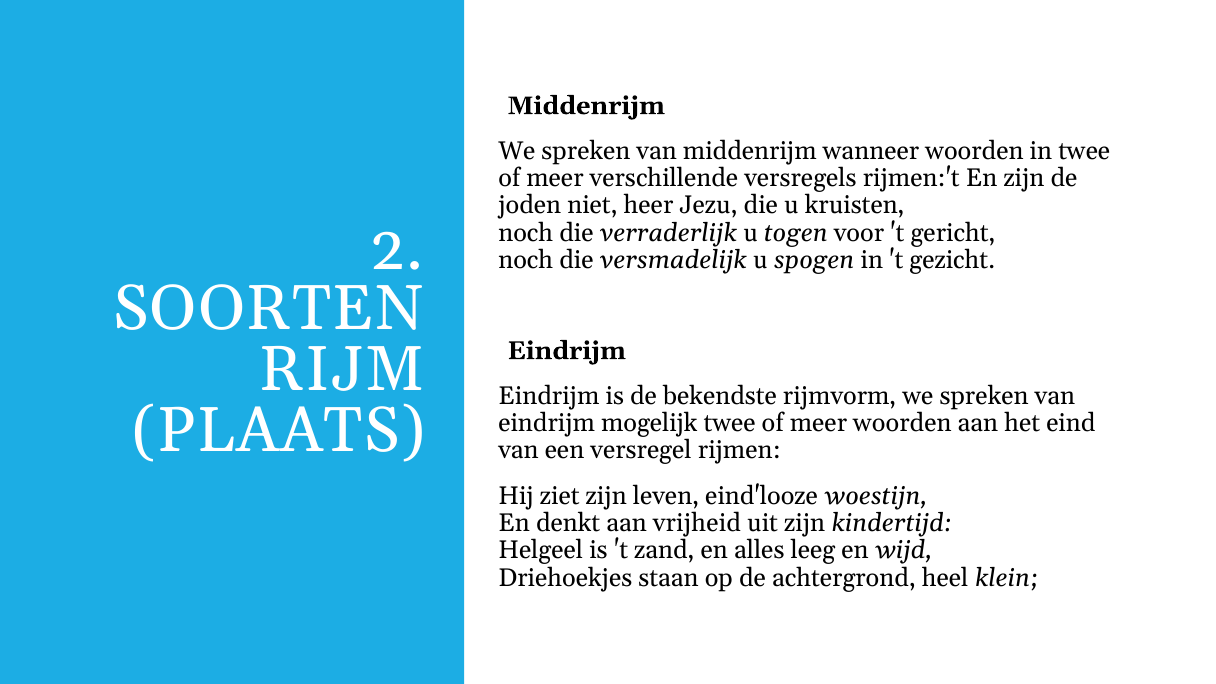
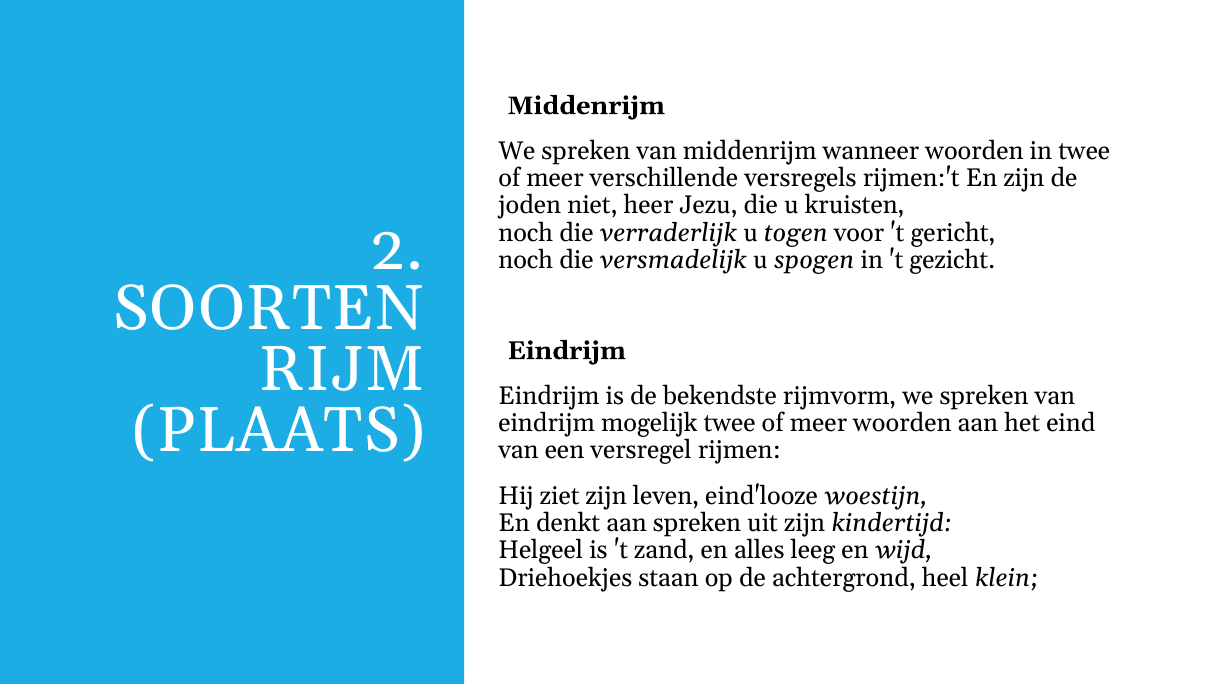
aan vrijheid: vrijheid -> spreken (697, 523)
